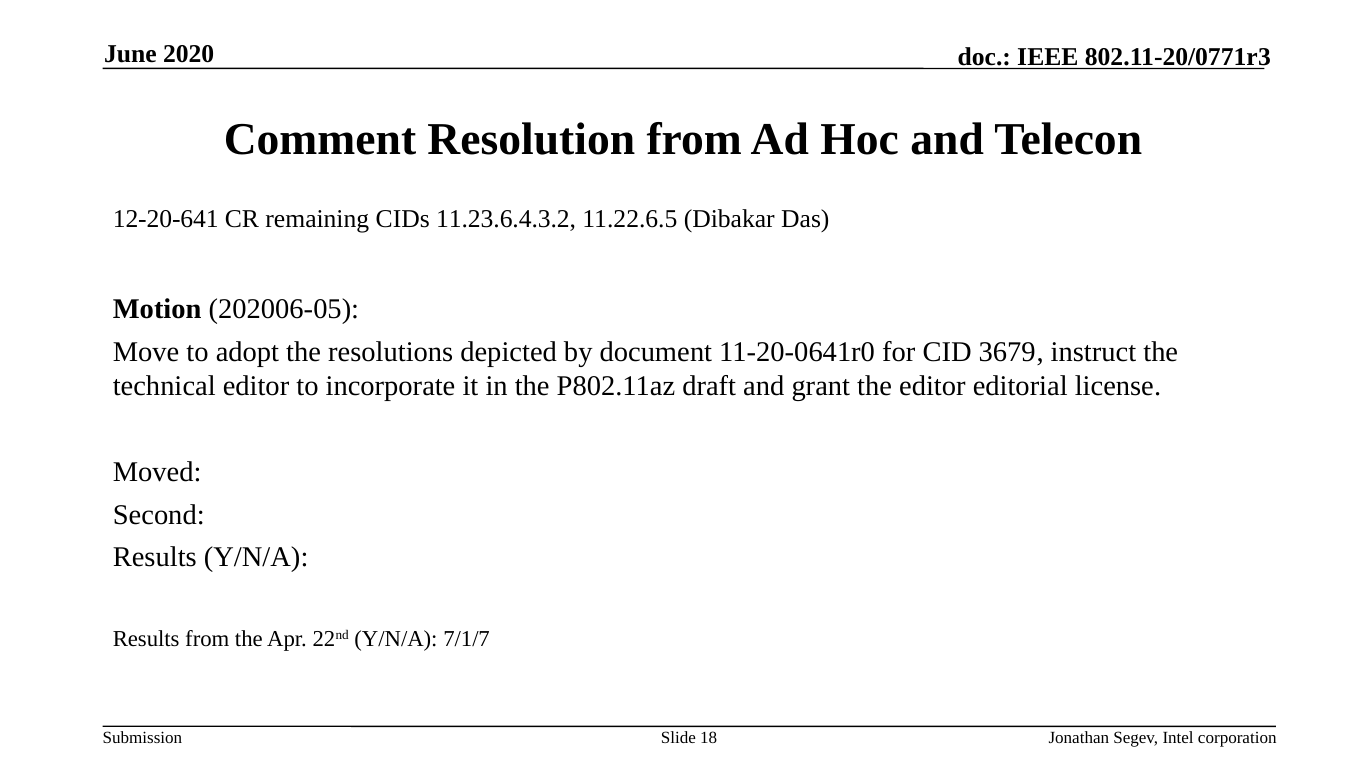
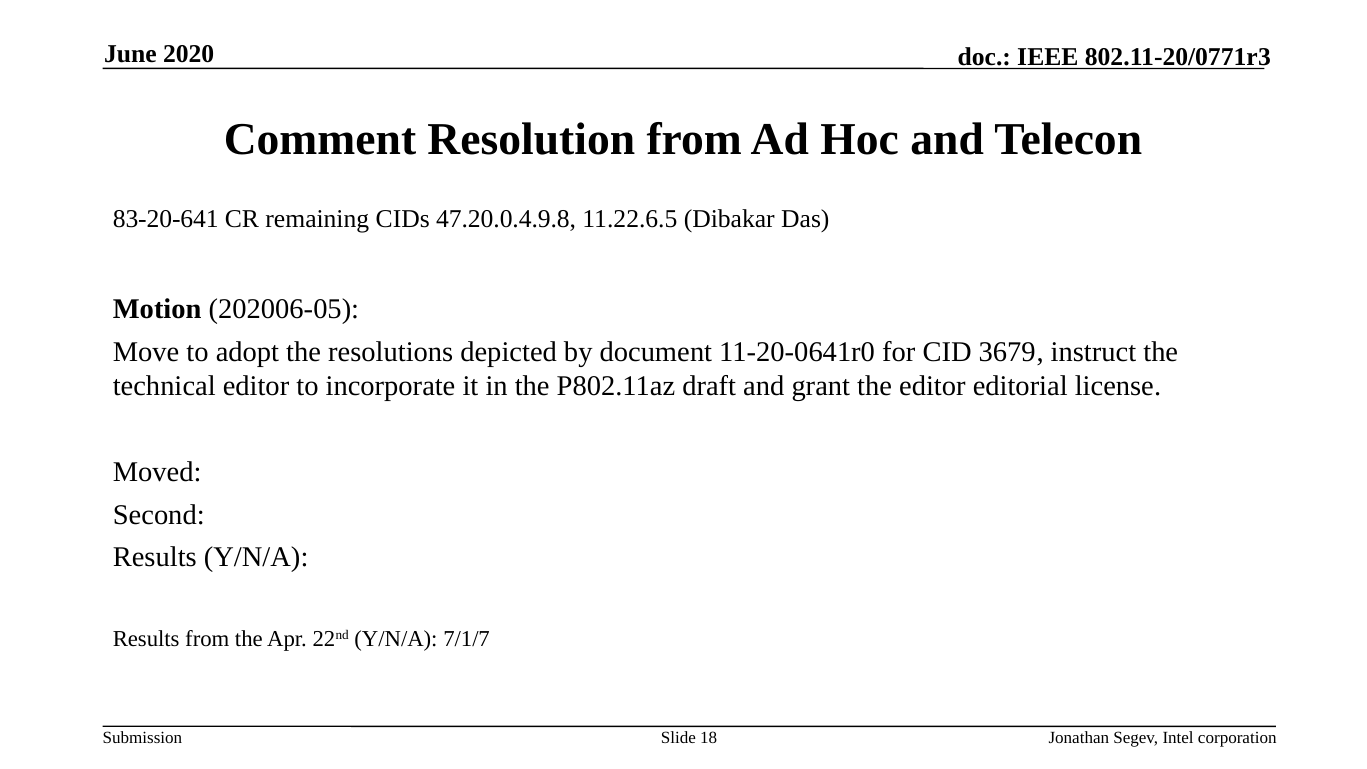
12-20-641: 12-20-641 -> 83-20-641 (166, 219)
11.23.6.4.3.2: 11.23.6.4.3.2 -> 47.20.0.4.9.8 (506, 219)
